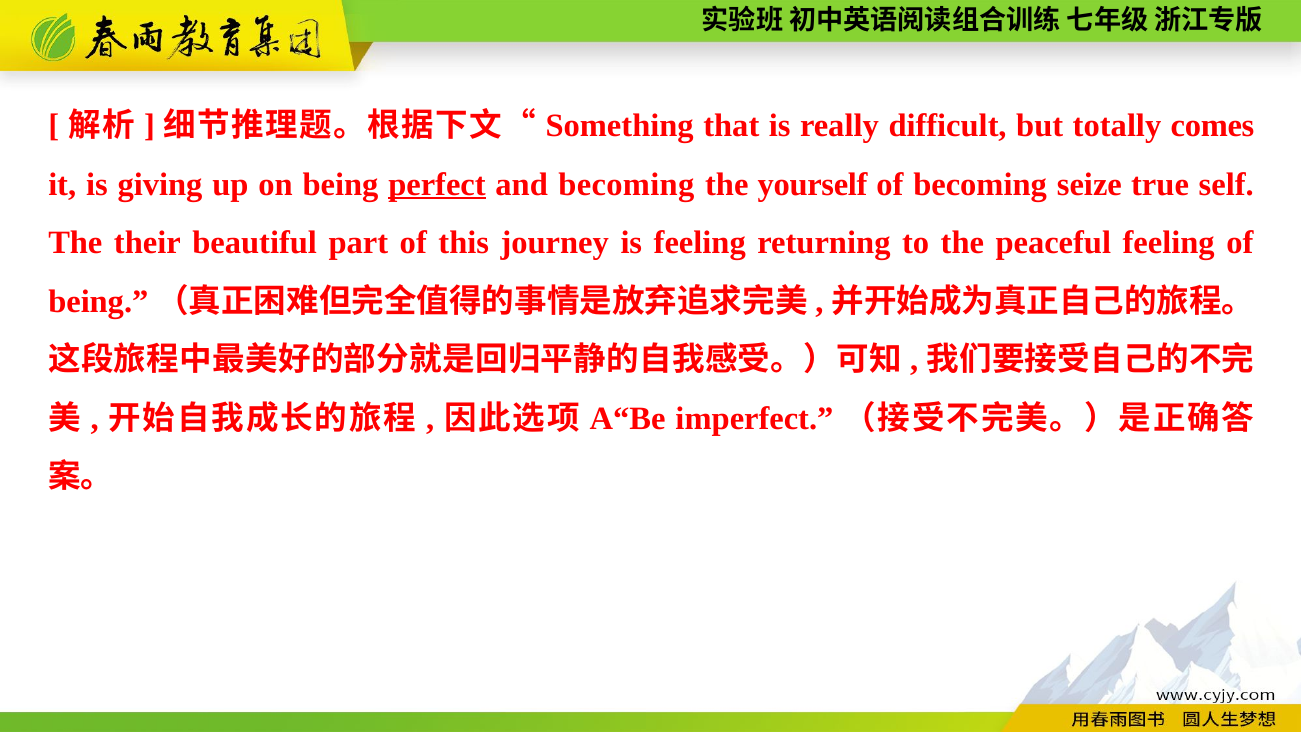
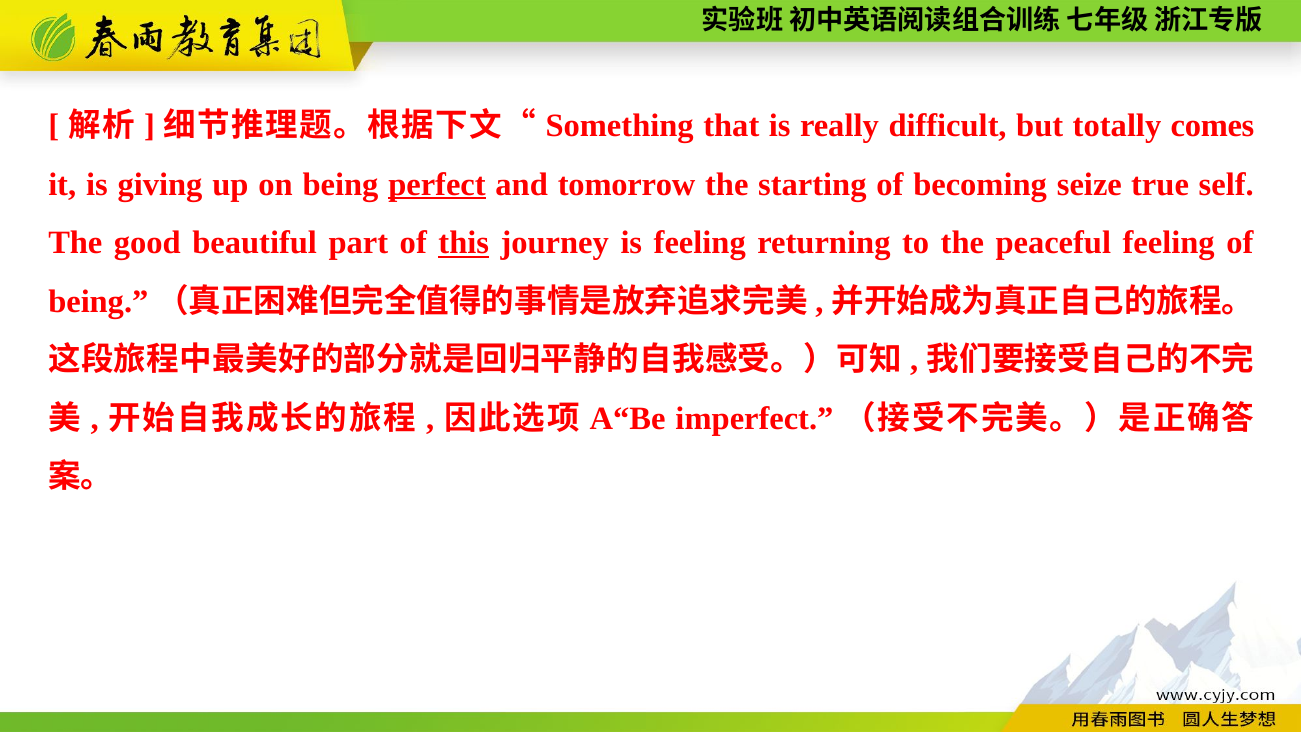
and becoming: becoming -> tomorrow (627, 184)
yourself: yourself -> starting (812, 184)
their: their -> good (147, 243)
this underline: none -> present (464, 243)
